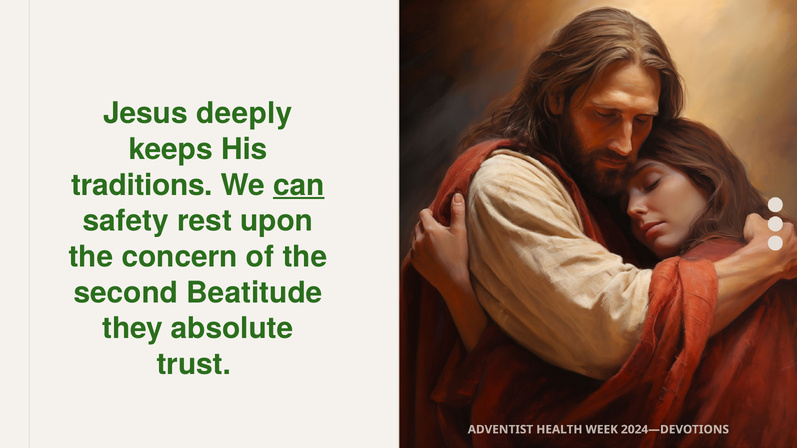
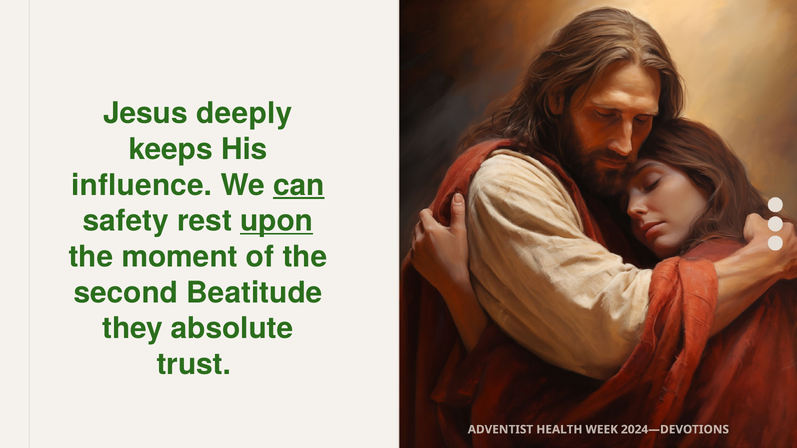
traditions: traditions -> influence (142, 185)
upon underline: none -> present (277, 221)
concern: concern -> moment (180, 257)
